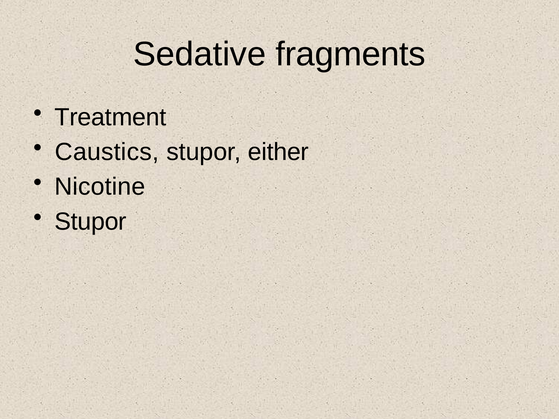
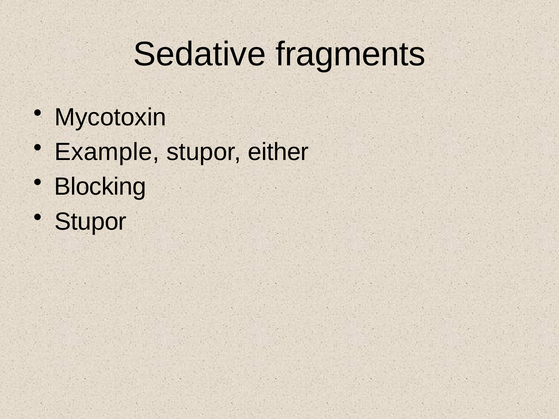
Treatment: Treatment -> Mycotoxin (110, 117)
Caustics: Caustics -> Example (107, 152)
Nicotine: Nicotine -> Blocking (100, 187)
